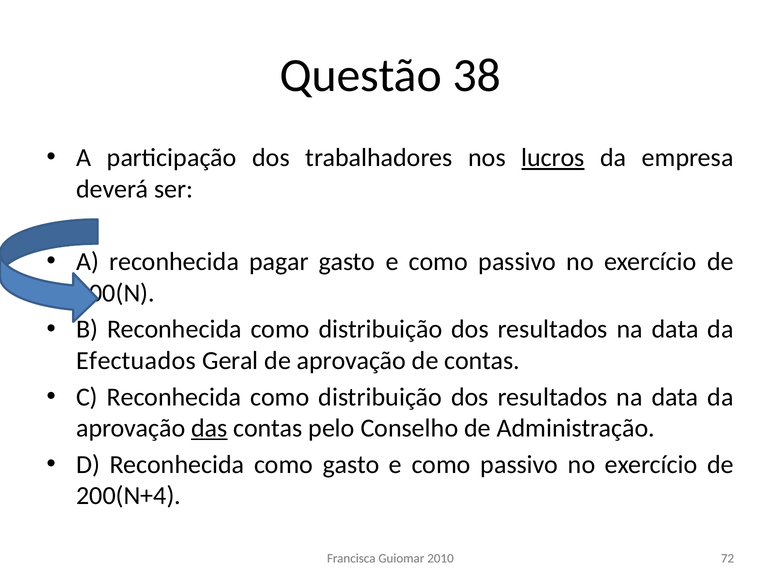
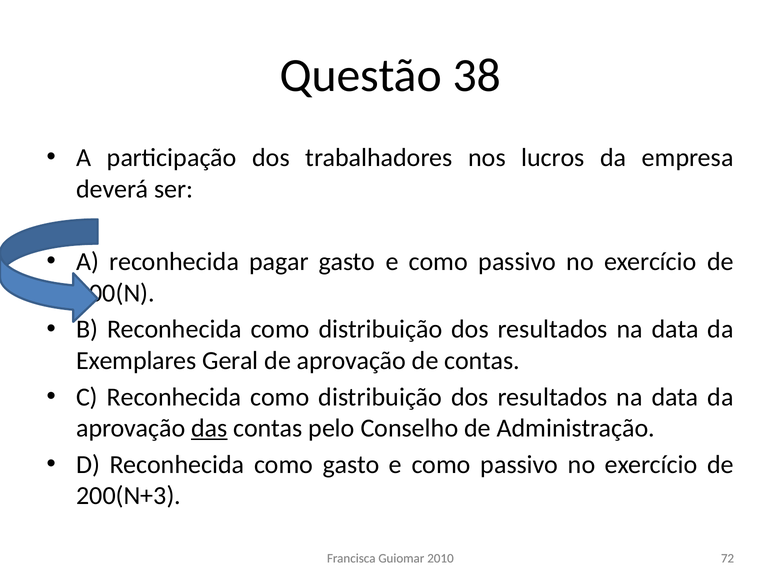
lucros underline: present -> none (553, 158)
Efectuados: Efectuados -> Exemplares (136, 361)
200(N+4: 200(N+4 -> 200(N+3 (129, 496)
